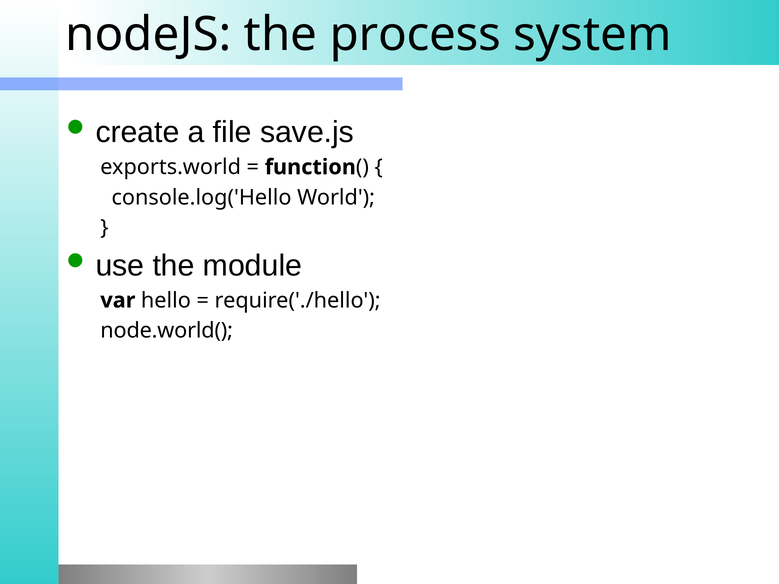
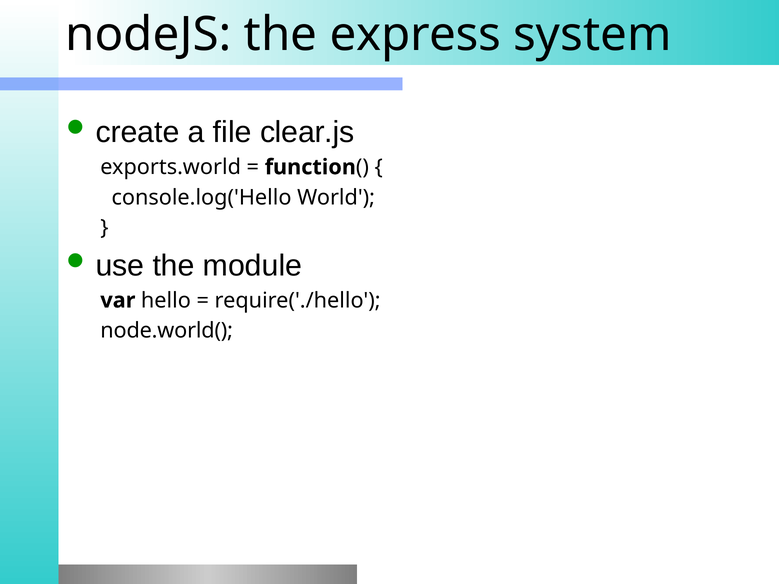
process: process -> express (415, 35)
save.js: save.js -> clear.js (307, 132)
